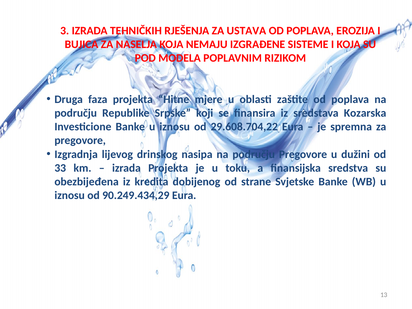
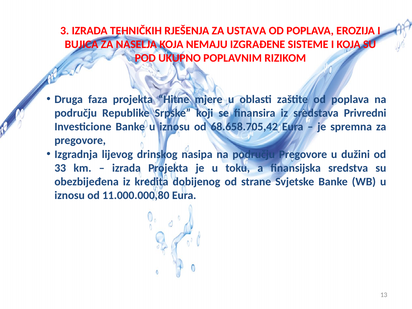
MODELA: MODELA -> UKUPNO (180, 58)
Kozarska: Kozarska -> Privredni (365, 113)
29.608.704,22: 29.608.704,22 -> 68.658.705,42 (244, 127)
90.249.434,29: 90.249.434,29 -> 11.000.000,80 (136, 195)
